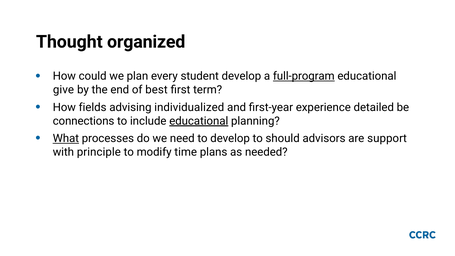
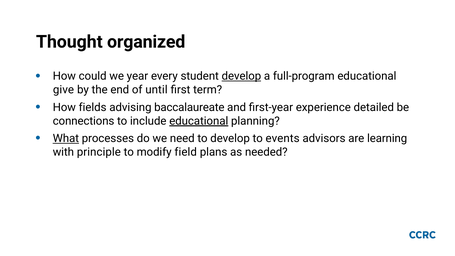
plan: plan -> year (137, 76)
develop underline: none -> present (241, 76)
full-program underline: present -> none (304, 76)
best: best -> until (156, 90)
individualized: individualized -> baccalaureate (189, 107)
should: should -> events (283, 138)
support: support -> learning (387, 138)
time: time -> field (186, 152)
